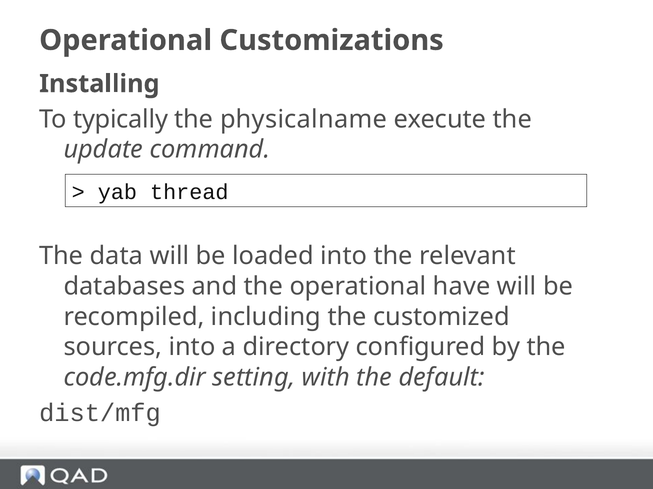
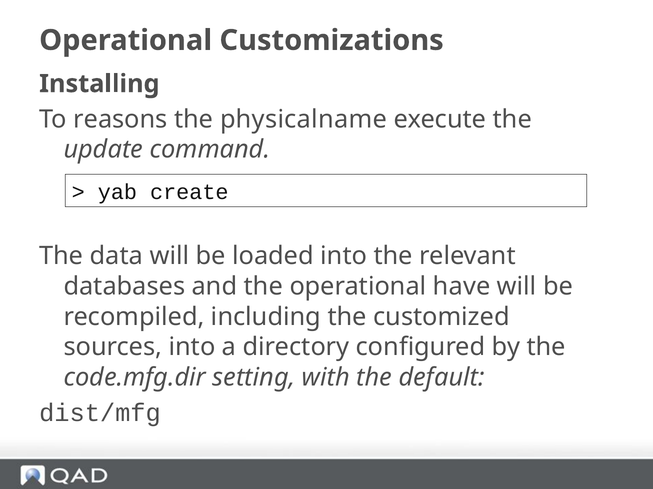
typically: typically -> reasons (120, 119)
thread: thread -> create (189, 192)
